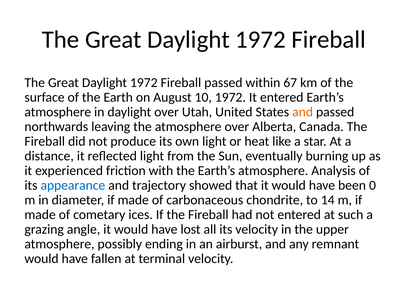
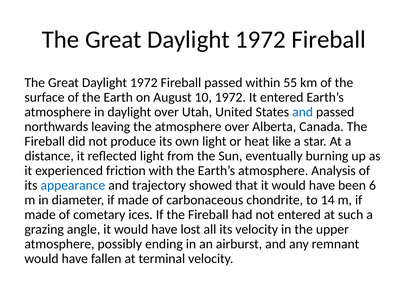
67: 67 -> 55 (290, 83)
and colour: orange -> blue (303, 112)
0: 0 -> 6 (372, 185)
